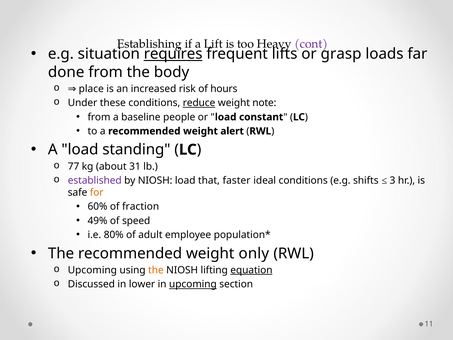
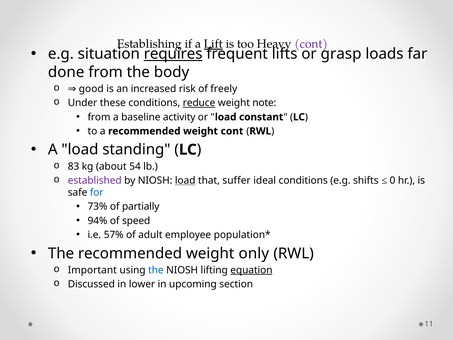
Lift underline: none -> present (213, 44)
place: place -> good (91, 89)
hours: hours -> freely (224, 89)
people: people -> activity (179, 117)
weight alert: alert -> cont (232, 131)
77: 77 -> 83 (74, 166)
31: 31 -> 54 (135, 166)
load underline: none -> present (185, 180)
faster: faster -> suffer (237, 180)
3: 3 -> 0 (393, 180)
for colour: orange -> blue (97, 192)
60%: 60% -> 73% (98, 207)
fraction: fraction -> partially (141, 207)
49%: 49% -> 94% (98, 221)
80%: 80% -> 57% (114, 235)
Upcoming: Upcoming -> Important (92, 270)
the colour: orange -> blue (156, 270)
upcoming underline: present -> none (193, 284)
